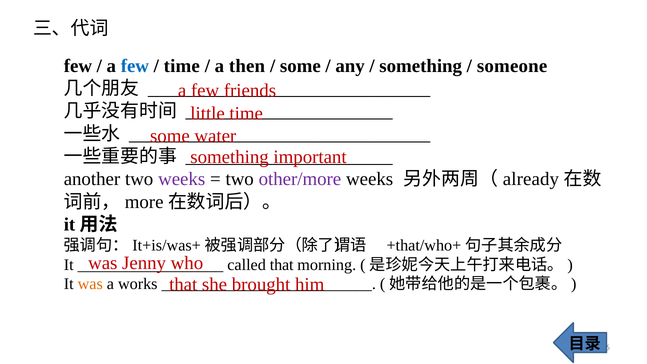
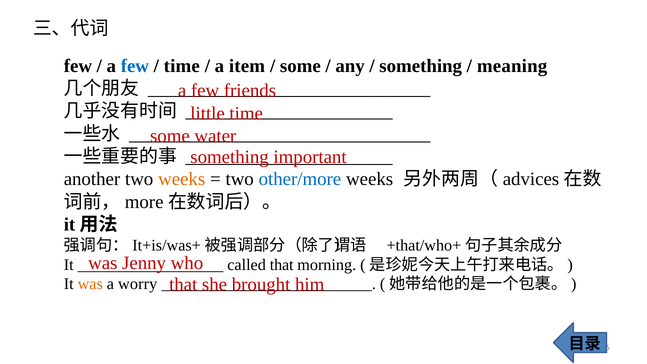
then: then -> item (247, 66)
someone: someone -> meaning (512, 66)
weeks colour: purple -> orange (182, 179)
other/more colour: purple -> blue (300, 179)
already: already -> advices (531, 179)
works: works -> worry (138, 284)
